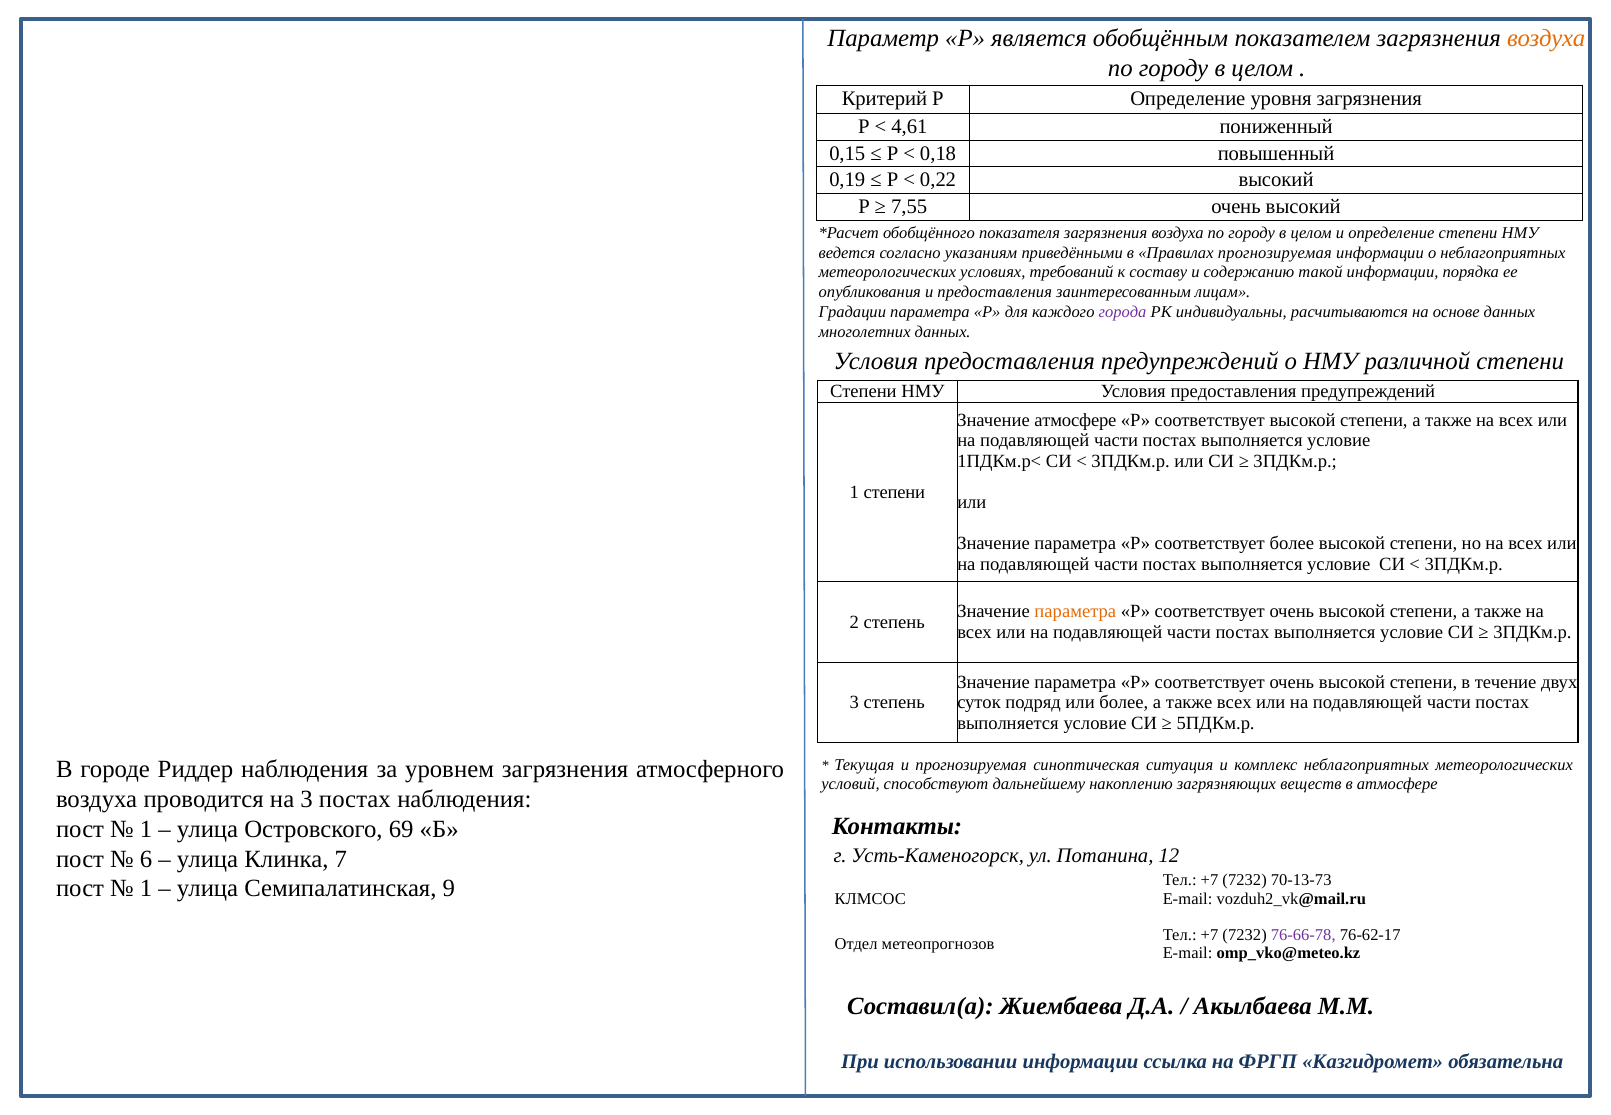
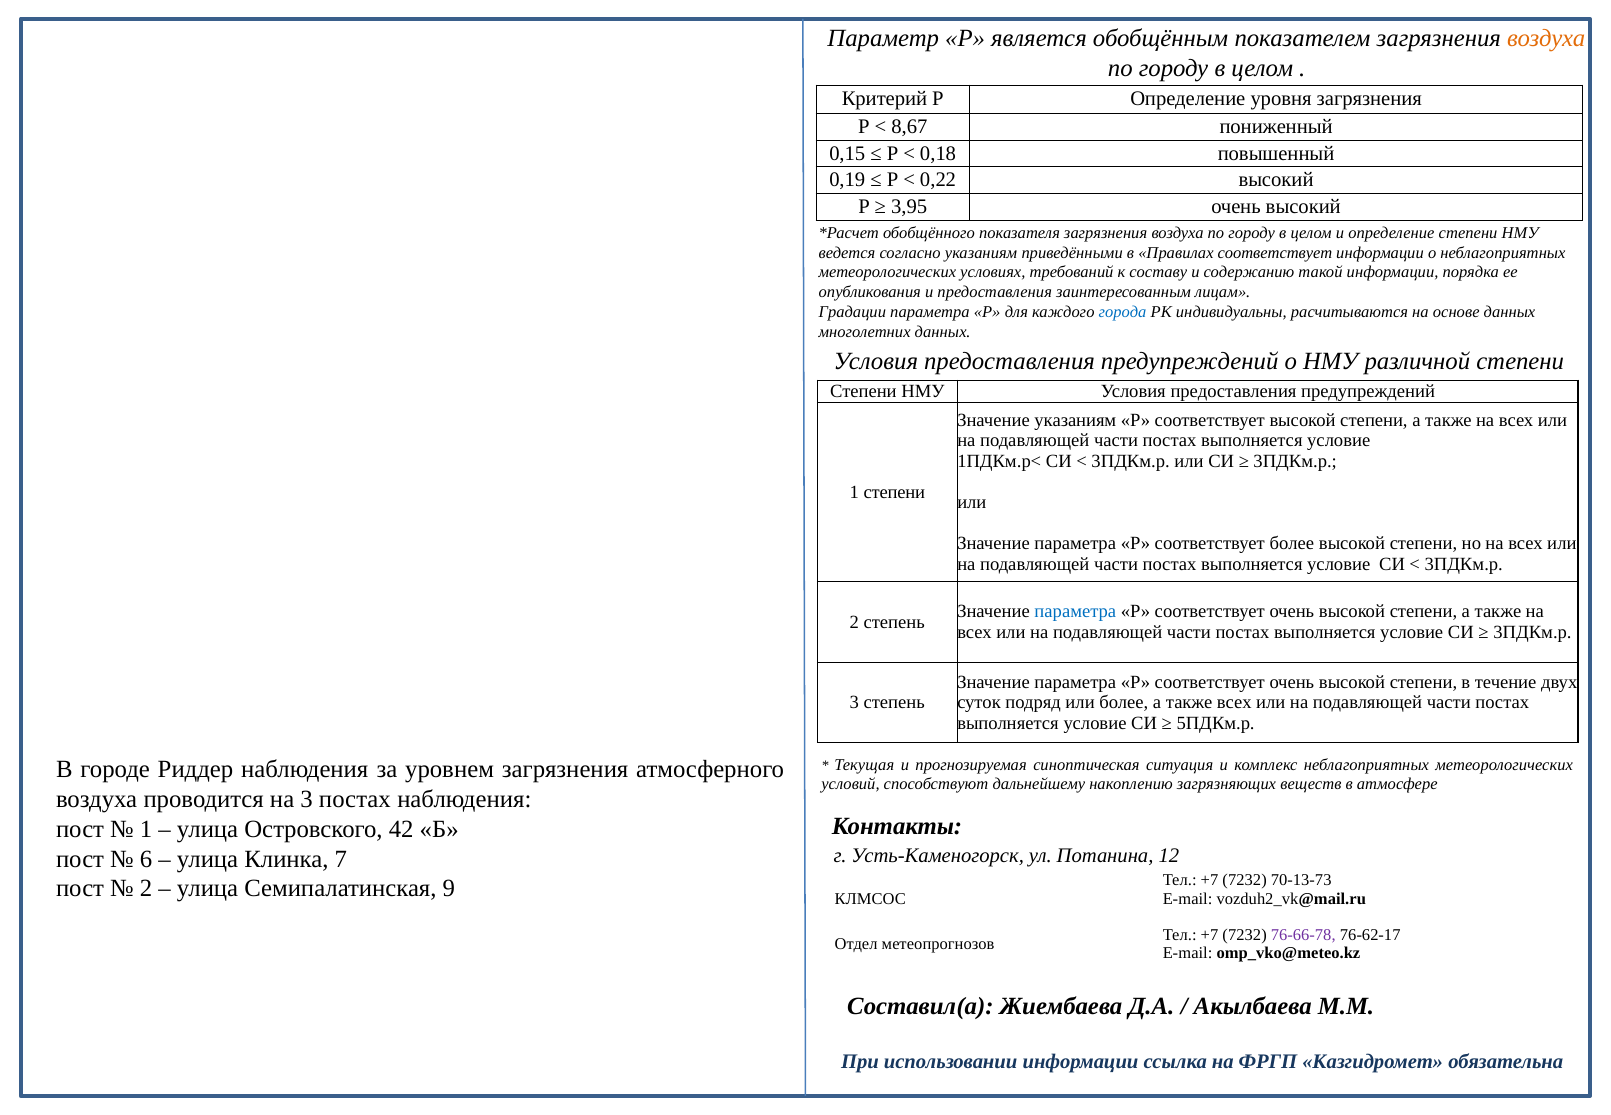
4,61: 4,61 -> 8,67 (909, 127)
7,55: 7,55 -> 3,95 (909, 207)
Правилах прогнозируемая: прогнозируемая -> соответствует (1275, 253)
города colour: purple -> blue (1123, 312)
Значение атмосфере: атмосфере -> указаниям (1075, 420)
параметра colour: orange -> blue (1075, 612)
69: 69 -> 42 (401, 829)
1: 1 -> 2 (146, 889)
